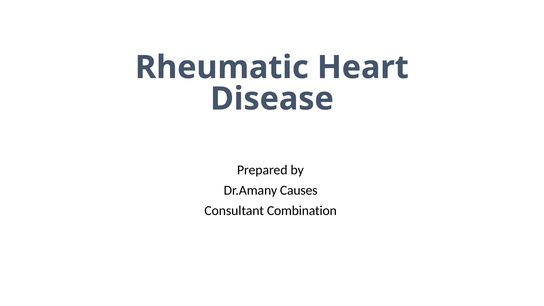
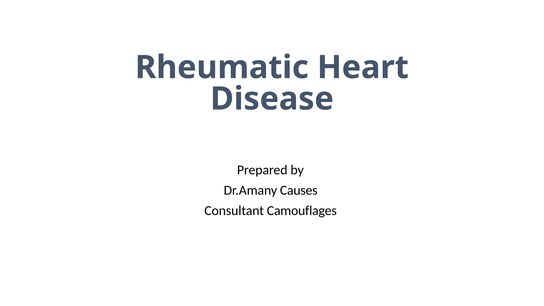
Combination: Combination -> Camouflages (302, 211)
